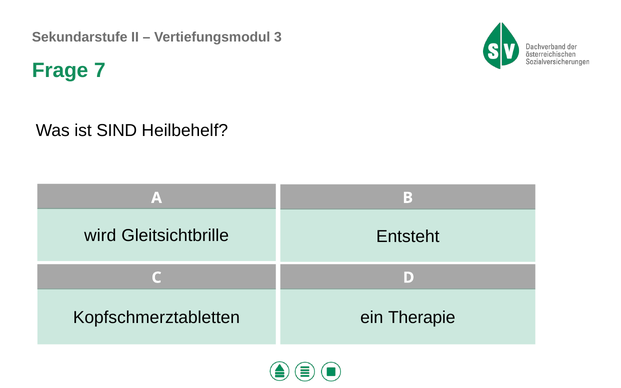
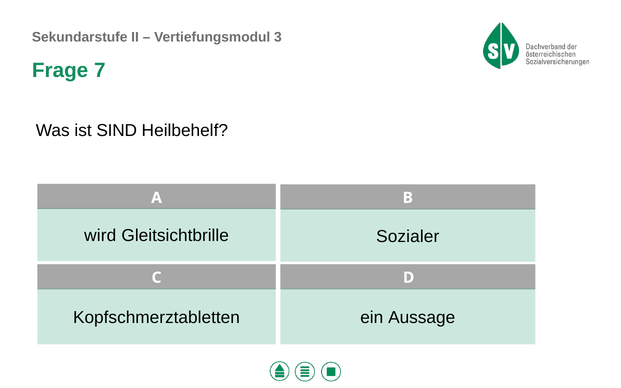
Entsteht: Entsteht -> Sozialer (408, 237)
Therapie: Therapie -> Aussage (422, 318)
